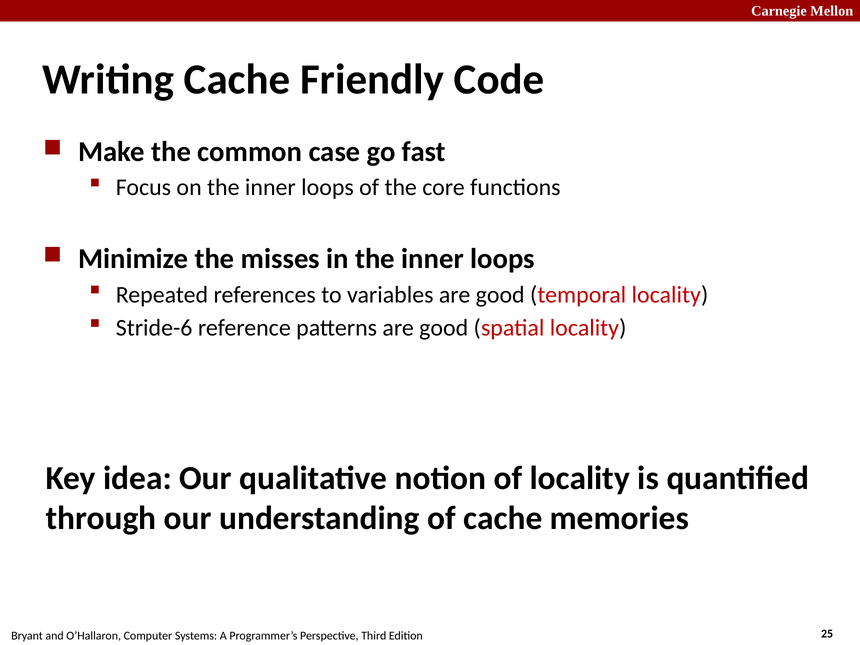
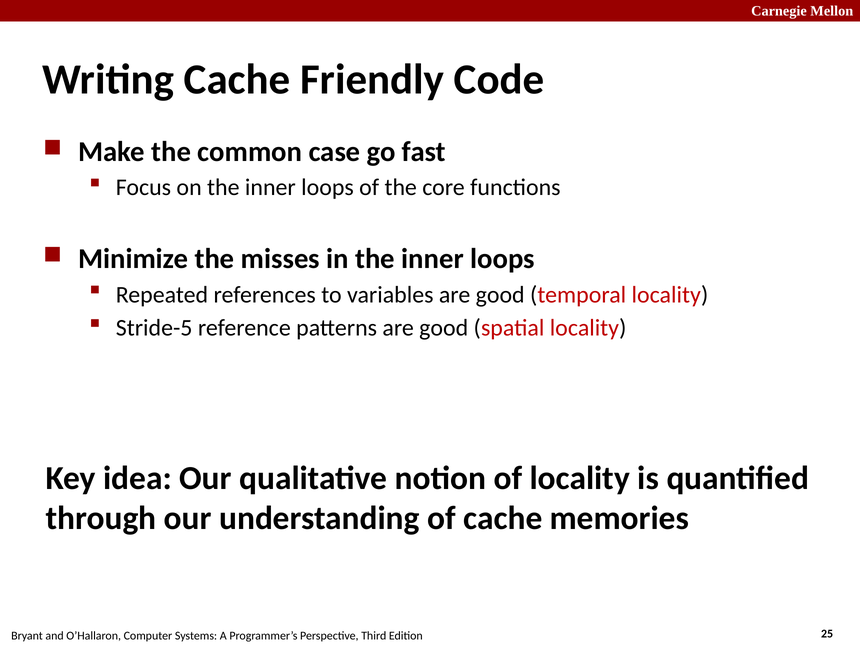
Stride-6: Stride-6 -> Stride-5 (154, 328)
